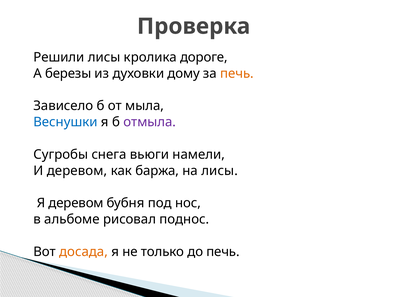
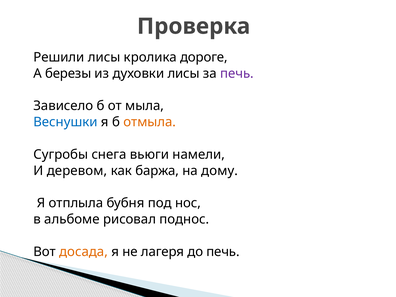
духовки дому: дому -> лисы (184, 73)
печь colour: orange -> purple (237, 73)
отмыла colour: purple -> orange (150, 122)
на лисы: лисы -> дому (220, 171)
Я деревом: деревом -> отплыла (76, 203)
только: только -> лагеря (163, 252)
